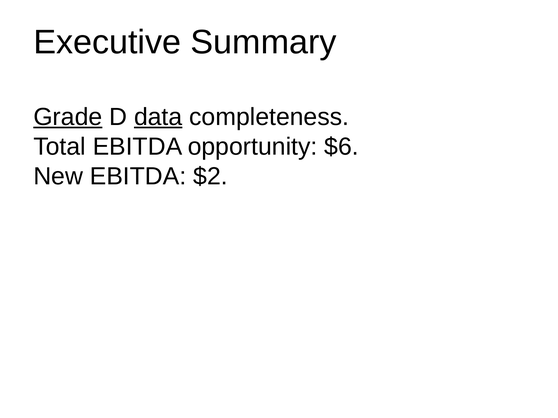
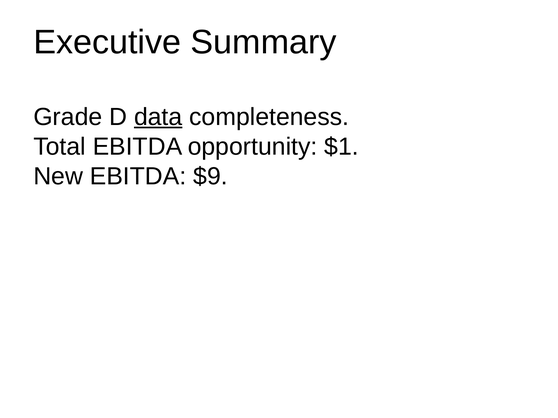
Grade underline: present -> none (68, 117)
$6: $6 -> $1 (341, 147)
$2: $2 -> $9 (211, 177)
